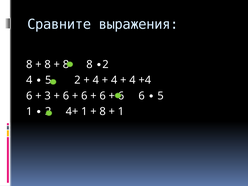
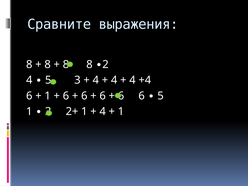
5 2: 2 -> 3 (77, 80)
3: 3 -> 1 (48, 96)
4+: 4+ -> 2+ (72, 111)
8: 8 -> 4 (103, 111)
